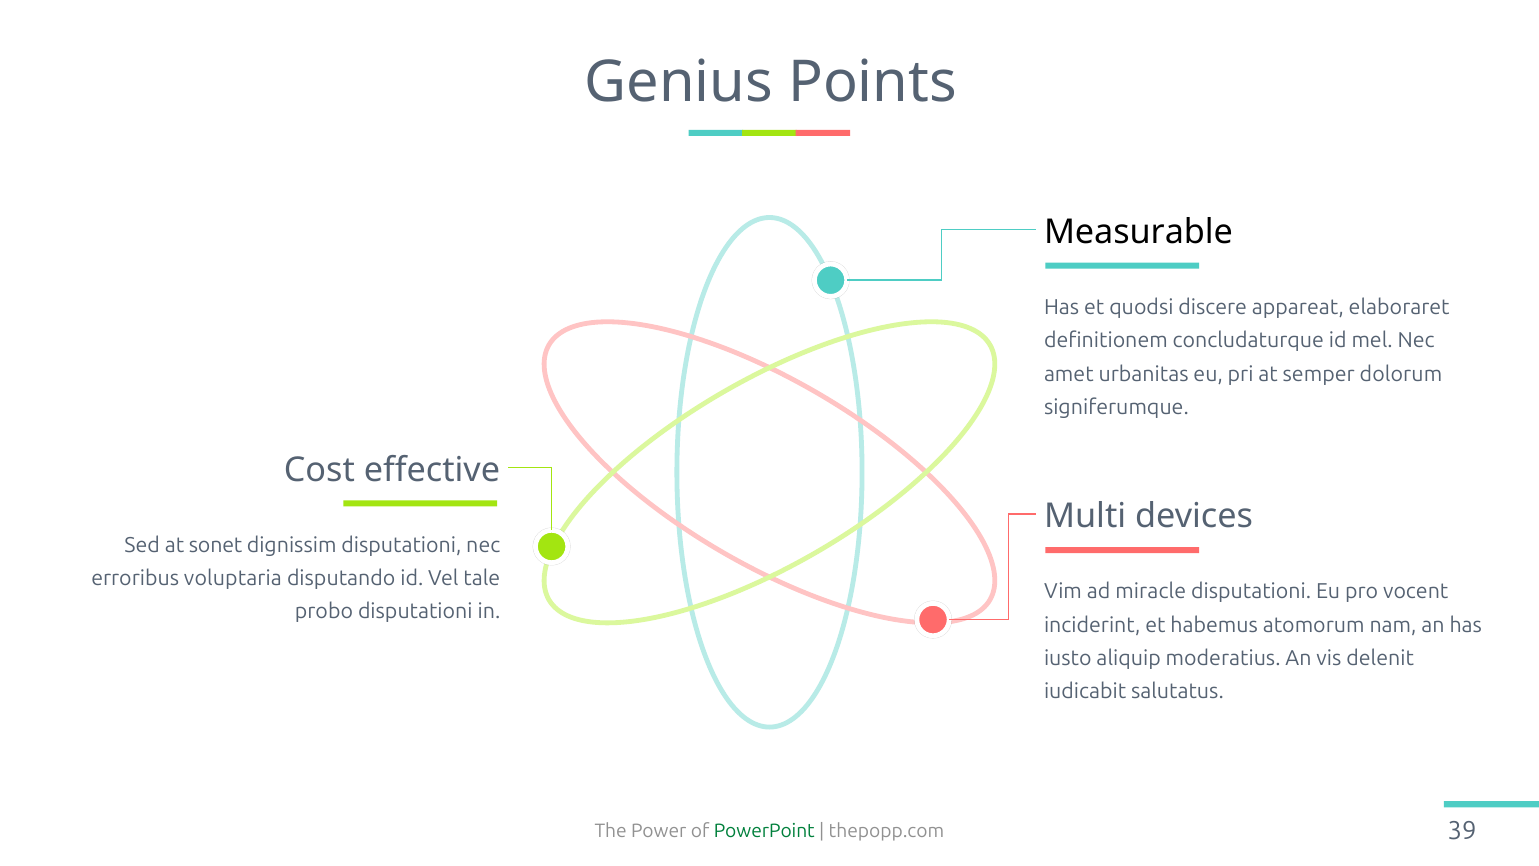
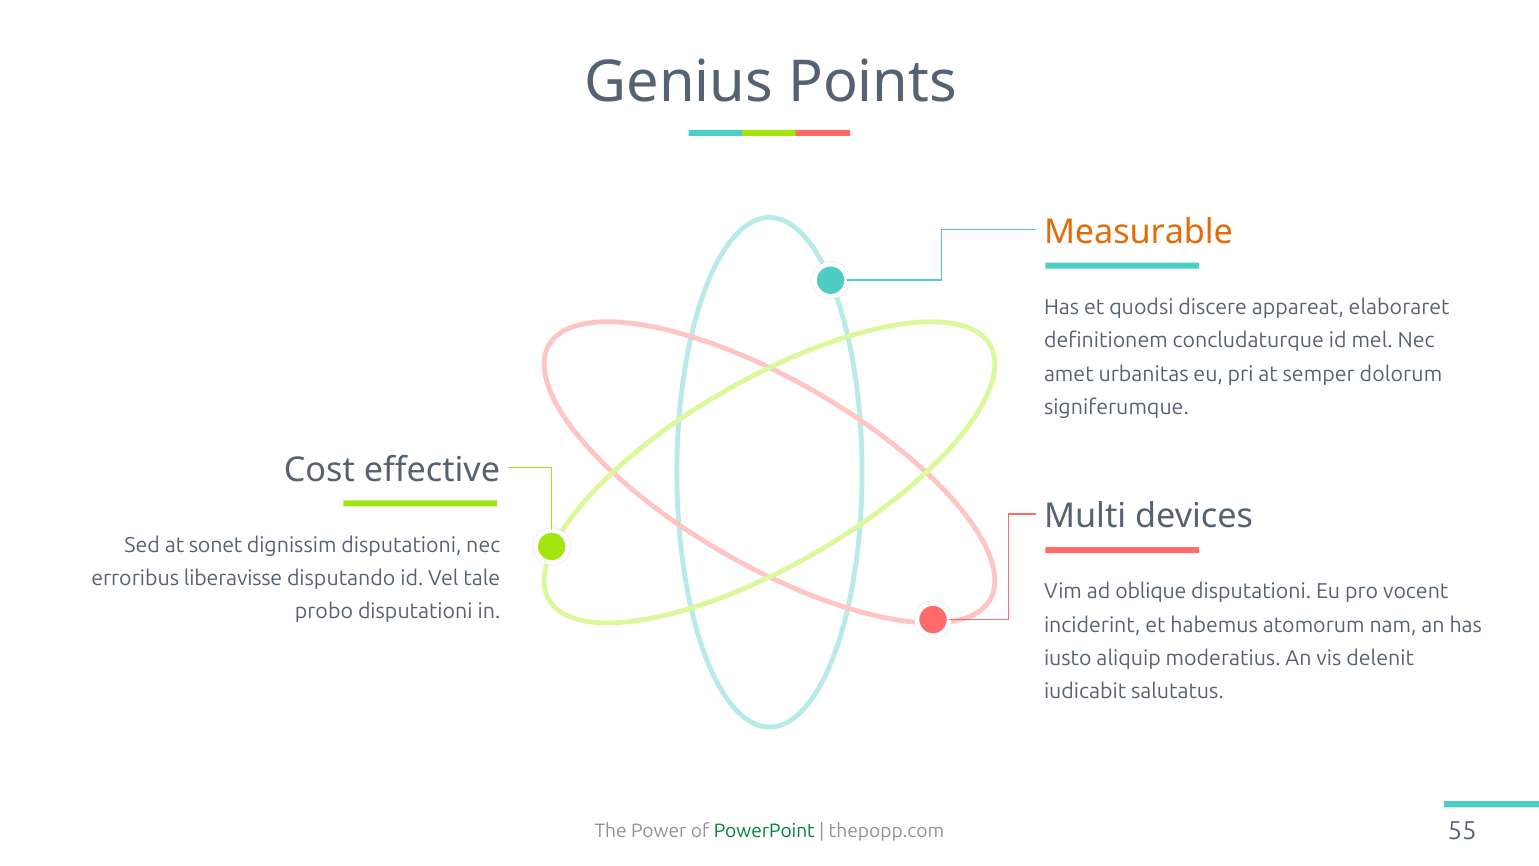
Measurable colour: black -> orange (1138, 232)
voluptaria: voluptaria -> liberavisse (233, 578)
miracle: miracle -> oblique (1151, 592)
39: 39 -> 55 (1462, 830)
